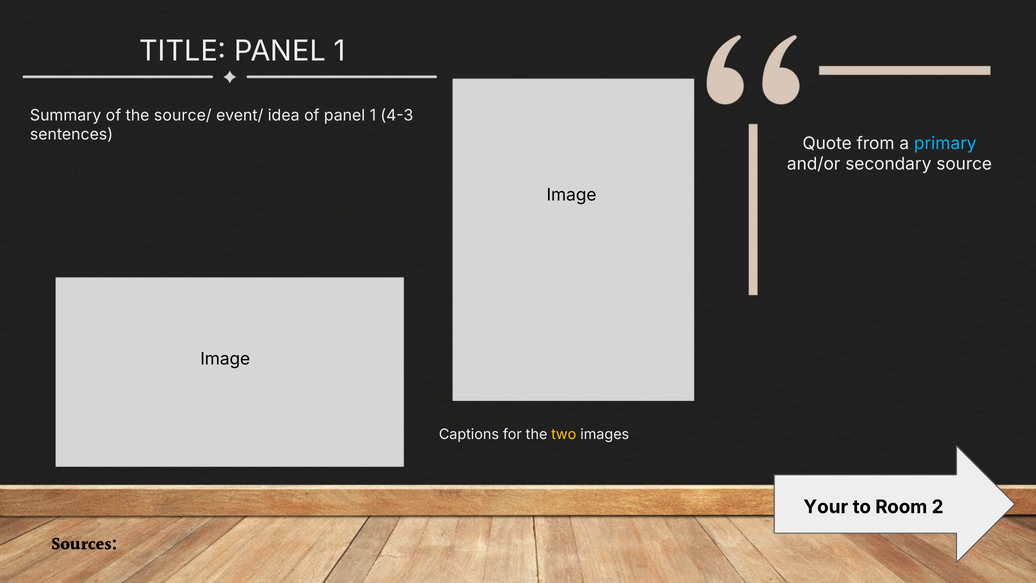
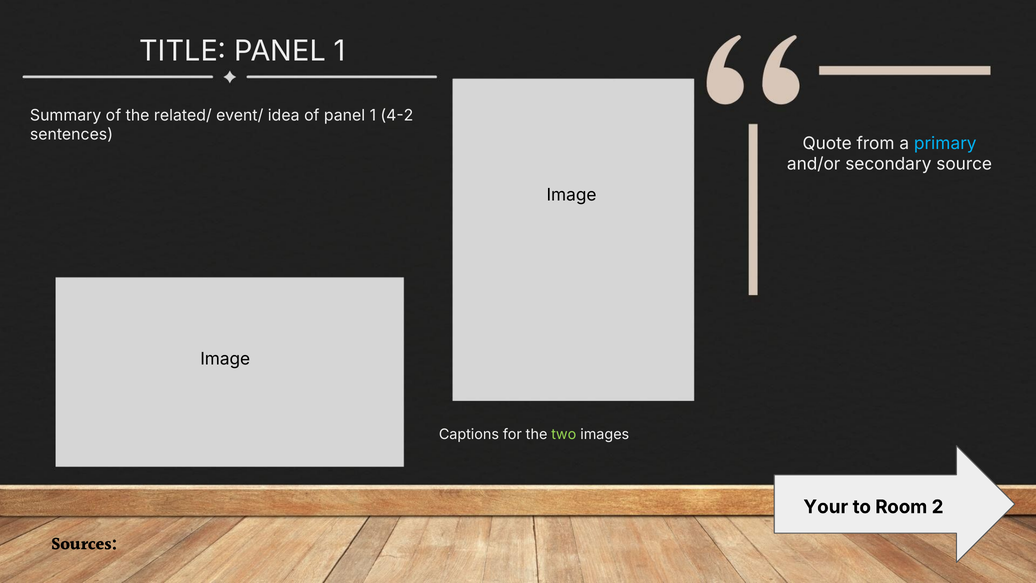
source/: source/ -> related/ (183, 115)
4-3: 4-3 -> 4-2 (397, 115)
two colour: yellow -> light green (564, 434)
